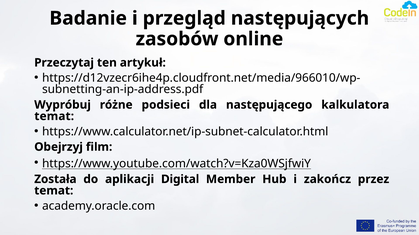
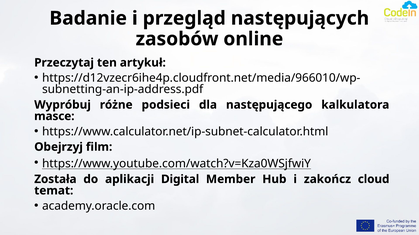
temat: temat -> masce (54, 117)
przez: przez -> cloud (374, 180)
